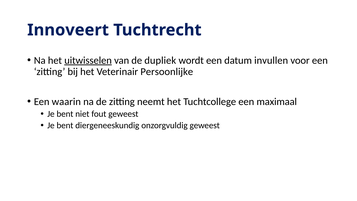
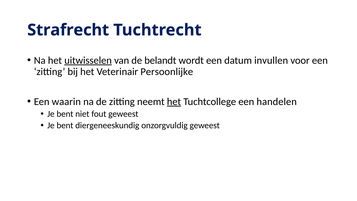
Innoveert: Innoveert -> Strafrecht (68, 30)
dupliek: dupliek -> belandt (160, 60)
het underline: none -> present (174, 102)
maximaal: maximaal -> handelen (277, 102)
